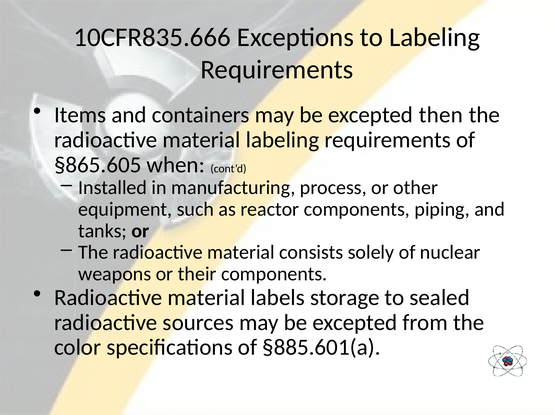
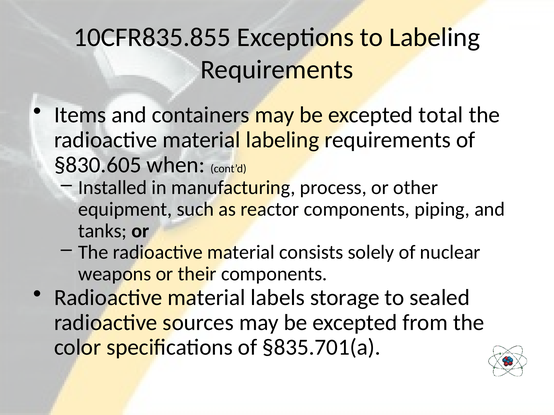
10CFR835.666: 10CFR835.666 -> 10CFR835.855 (152, 37)
then: then -> total (441, 115)
§865.605: §865.605 -> §830.605 (98, 165)
§885.601(a: §885.601(a -> §835.701(a (321, 348)
